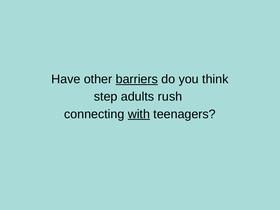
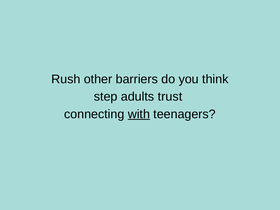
Have: Have -> Rush (66, 79)
barriers underline: present -> none (137, 79)
rush: rush -> trust (170, 97)
